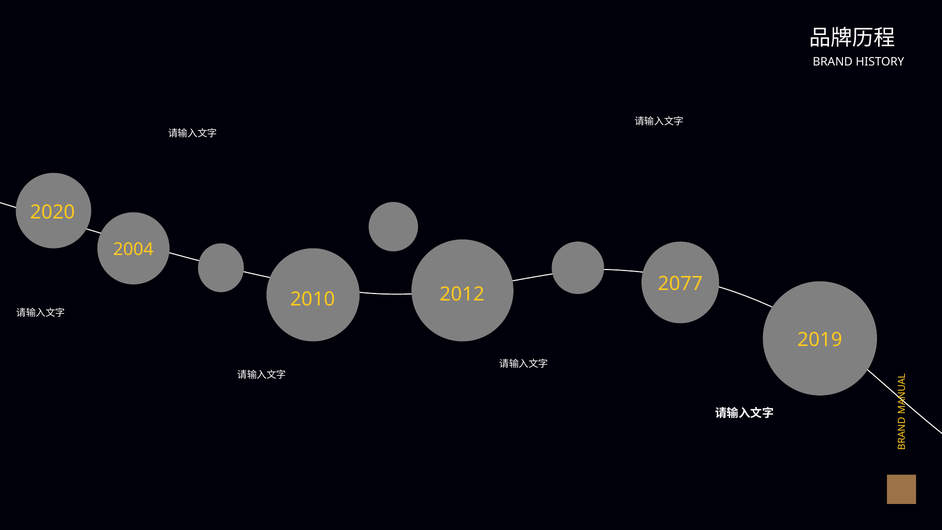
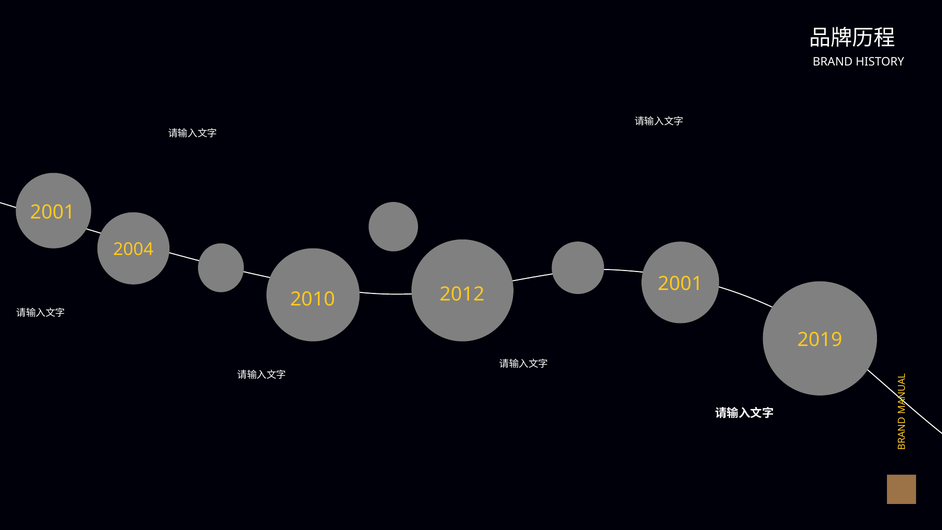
2020: 2020 -> 2001 (53, 212)
2077: 2077 -> 2001 (680, 284)
